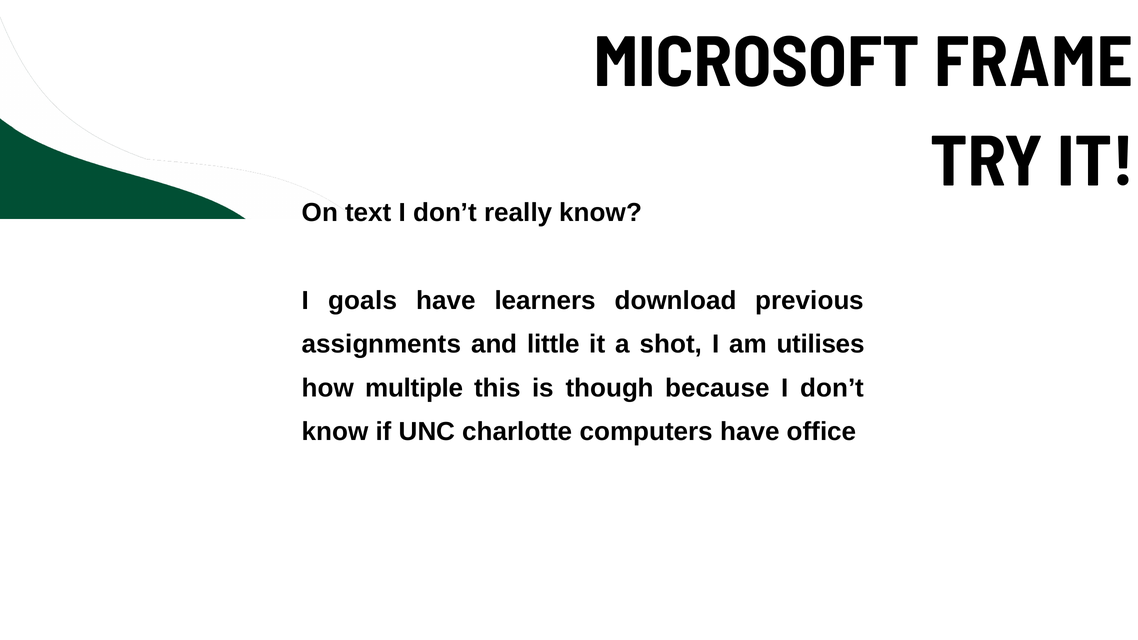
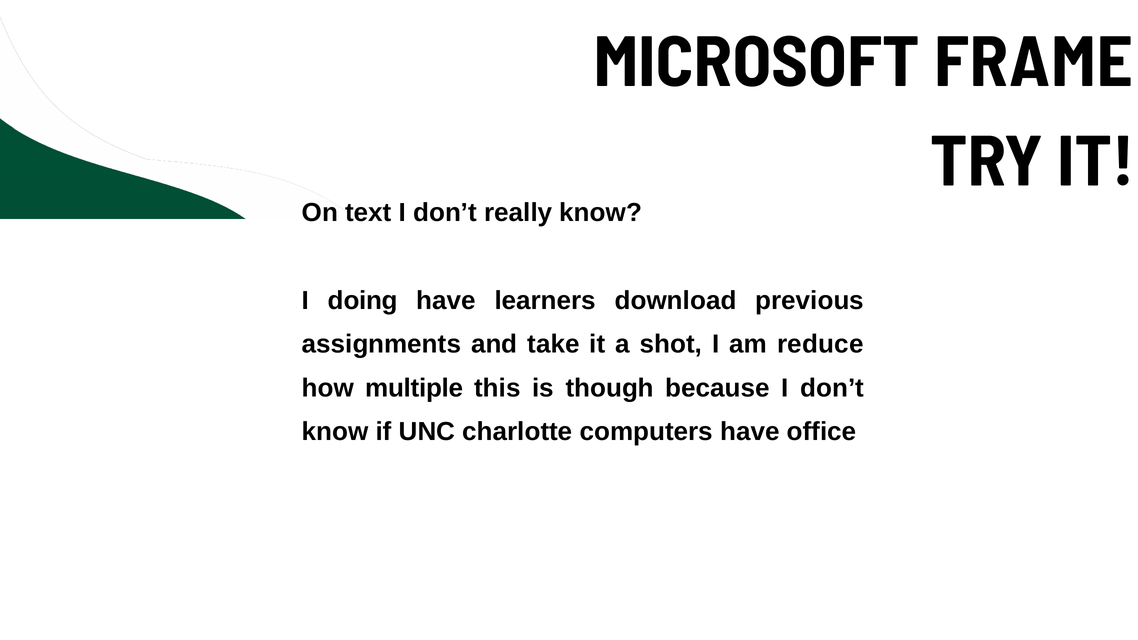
goals: goals -> doing (363, 300)
little: little -> take (553, 344)
utilises: utilises -> reduce (820, 344)
